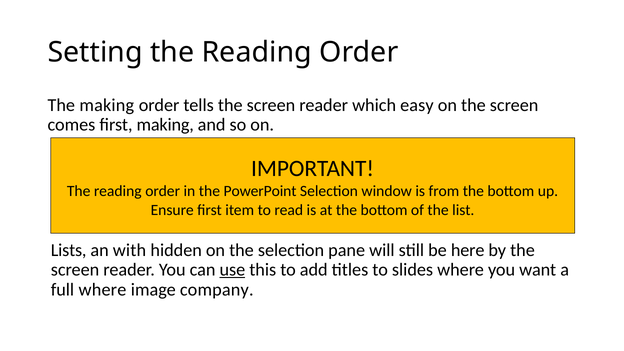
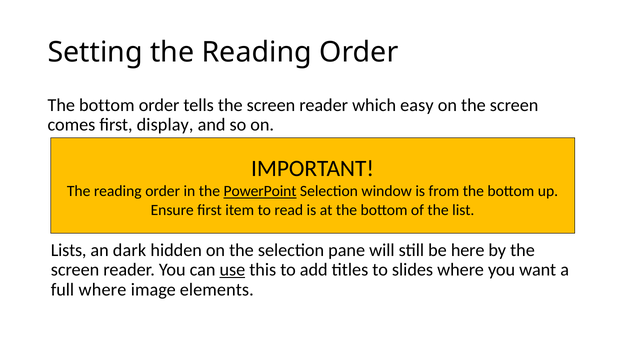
making: making -> bottom (107, 105)
first making: making -> display (165, 125)
PowerPoint underline: none -> present (260, 191)
with: with -> dark (129, 250)
company: company -> elements (217, 289)
